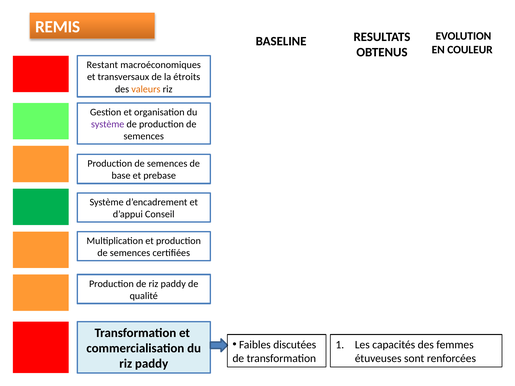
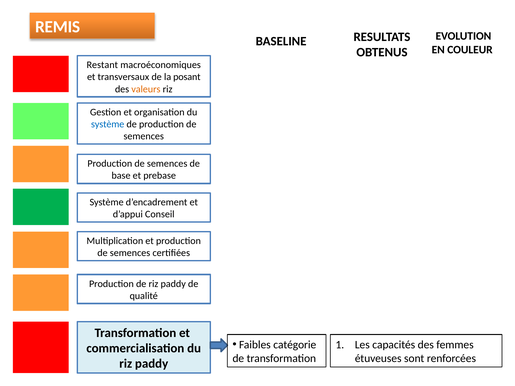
étroits: étroits -> posant (187, 77)
système colour: purple -> blue (108, 124)
discutées: discutées -> catégorie (295, 345)
